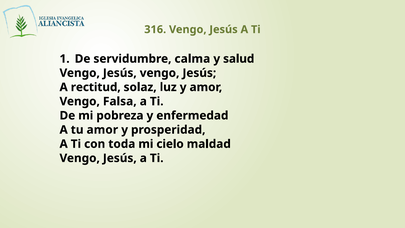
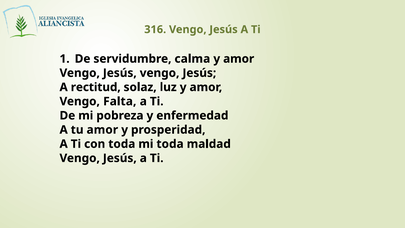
salud: salud -> amor (239, 59)
Falsa: Falsa -> Falta (120, 101)
mi cielo: cielo -> toda (170, 144)
